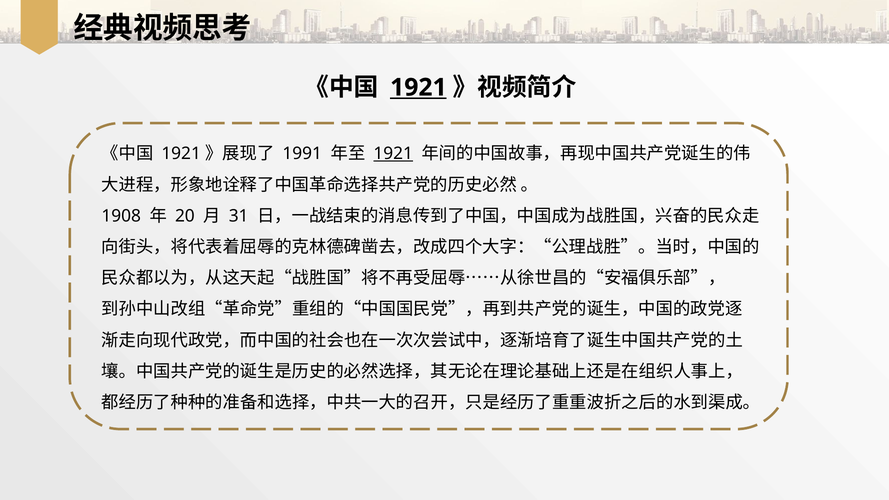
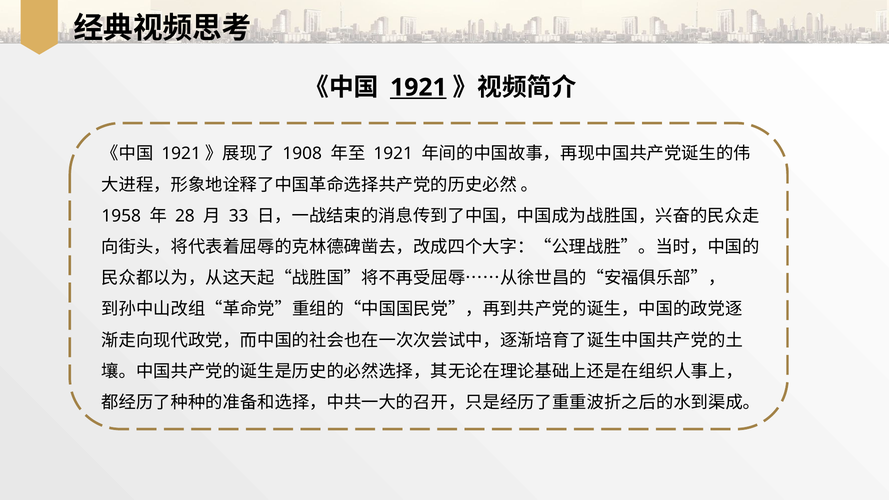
1991: 1991 -> 1908 (302, 154)
1921 underline: present -> none (393, 154)
1908: 1908 -> 1958 (121, 216)
20: 20 -> 28 (185, 216)
31: 31 -> 33 (239, 216)
